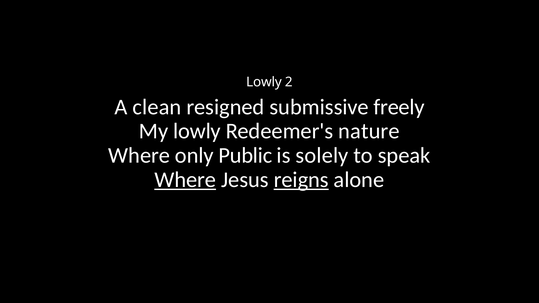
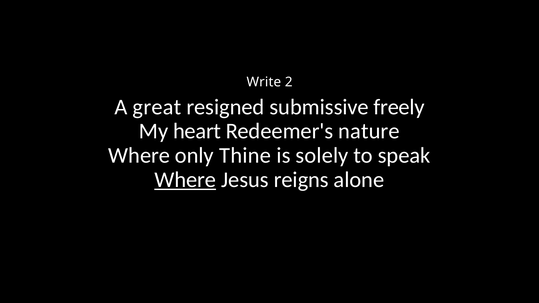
Lowly: Lowly -> Write (264, 82)
clean: clean -> great (157, 107)
My lowly: lowly -> heart (197, 131)
Public: Public -> Thine (245, 155)
reigns underline: present -> none (301, 180)
